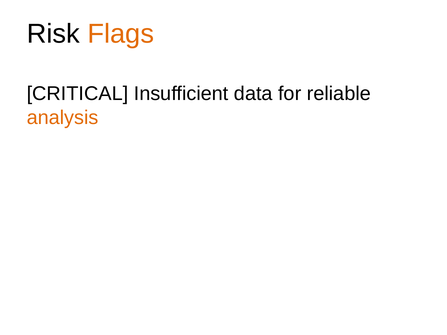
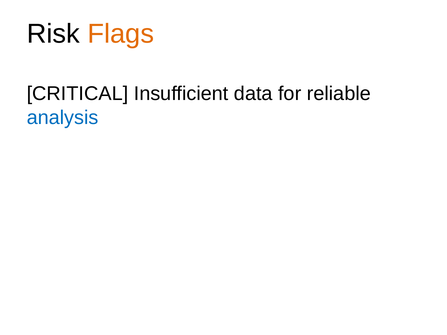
analysis colour: orange -> blue (63, 118)
